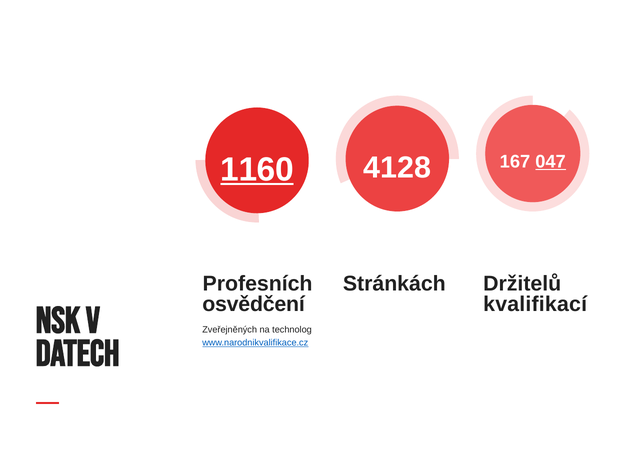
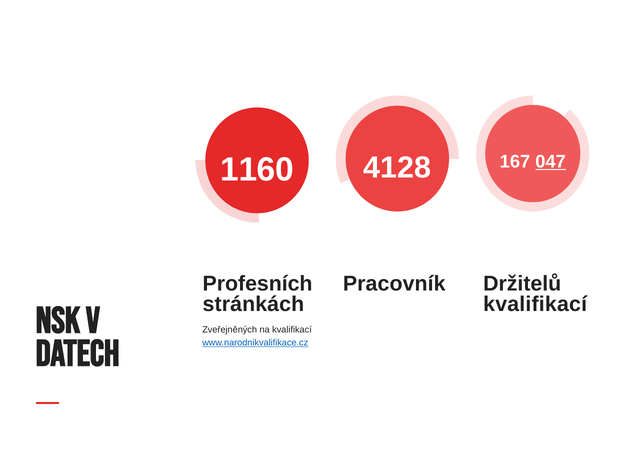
1160 underline: present -> none (257, 169)
Stránkách: Stránkách -> Pracovník (394, 283)
osvědčení: osvědčení -> stránkách (253, 304)
na technolog: technolog -> kvalifikací (292, 329)
